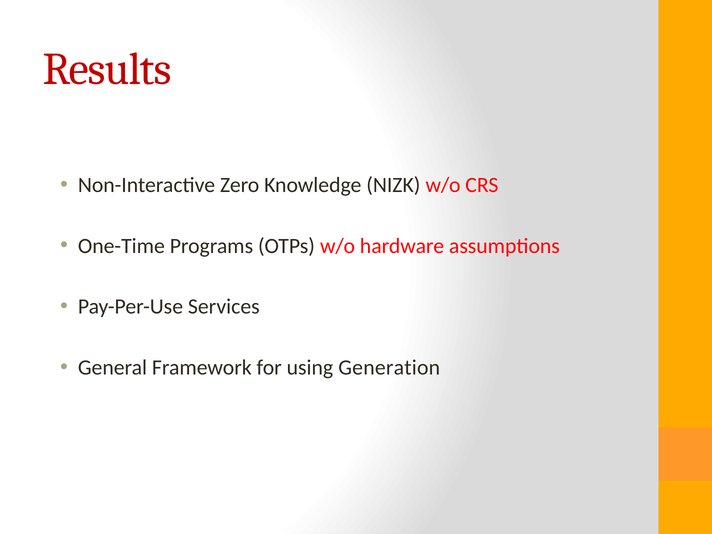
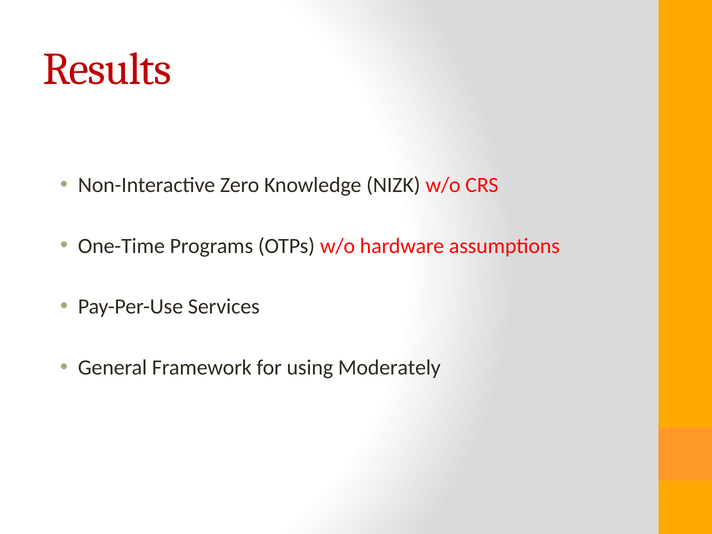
Generation: Generation -> Moderately (389, 368)
